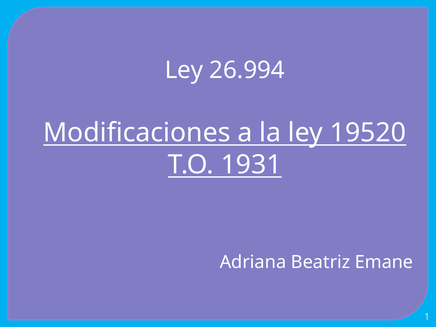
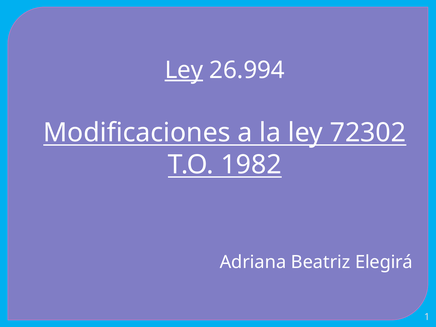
Ley underline: none -> present (184, 70)
19520: 19520 -> 72302 (368, 133)
1931: 1931 -> 1982 (251, 165)
Emane: Emane -> Elegirá (384, 262)
